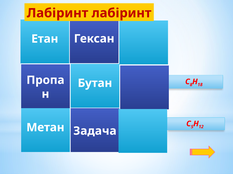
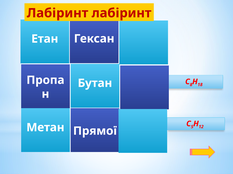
Задача: Задача -> Прямої (95, 131)
